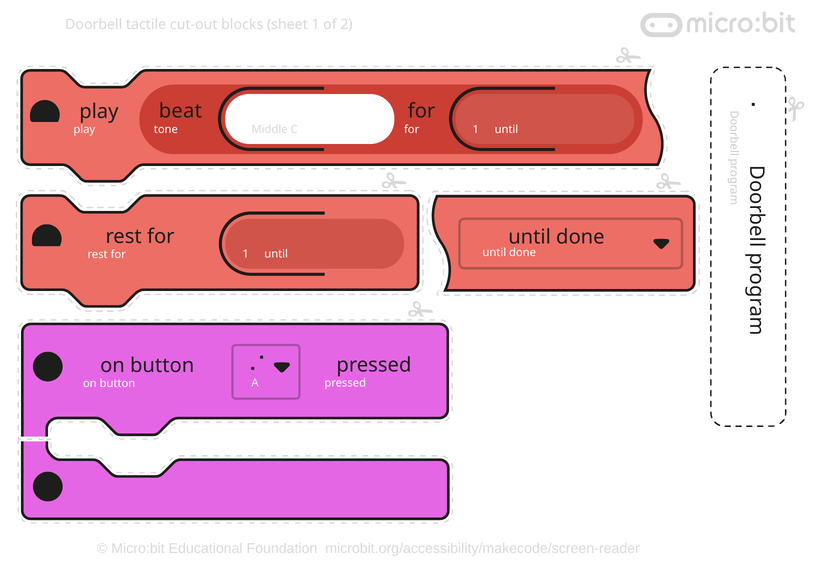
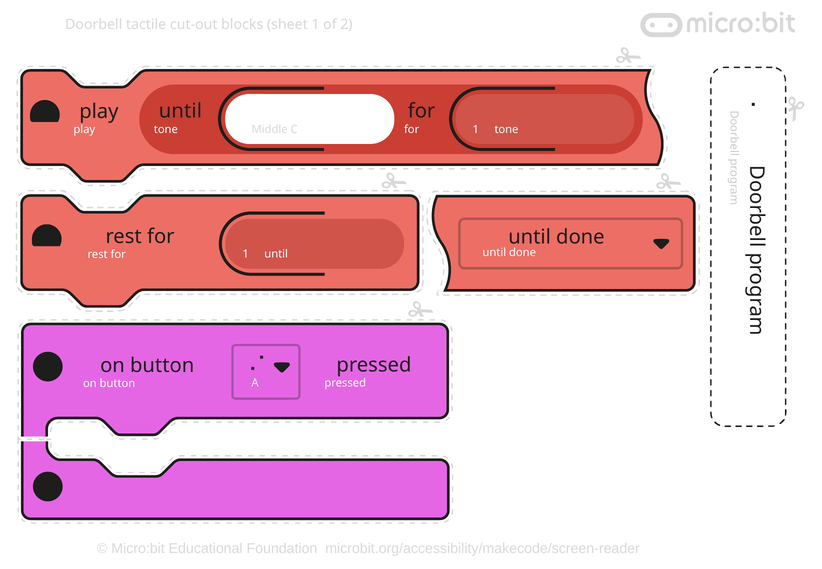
beat: beat -> until (180, 111)
until: until -> tone (506, 129)
